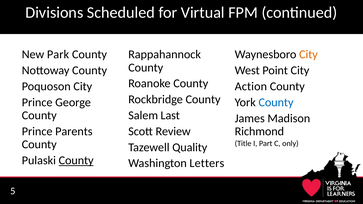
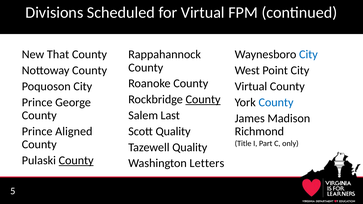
Park: Park -> That (58, 55)
City colour: orange -> blue (308, 55)
Action: Action -> Virtual (251, 86)
County underline: none -> present (203, 100)
Parents: Parents -> Aligned (74, 131)
Scott Review: Review -> Quality (173, 131)
